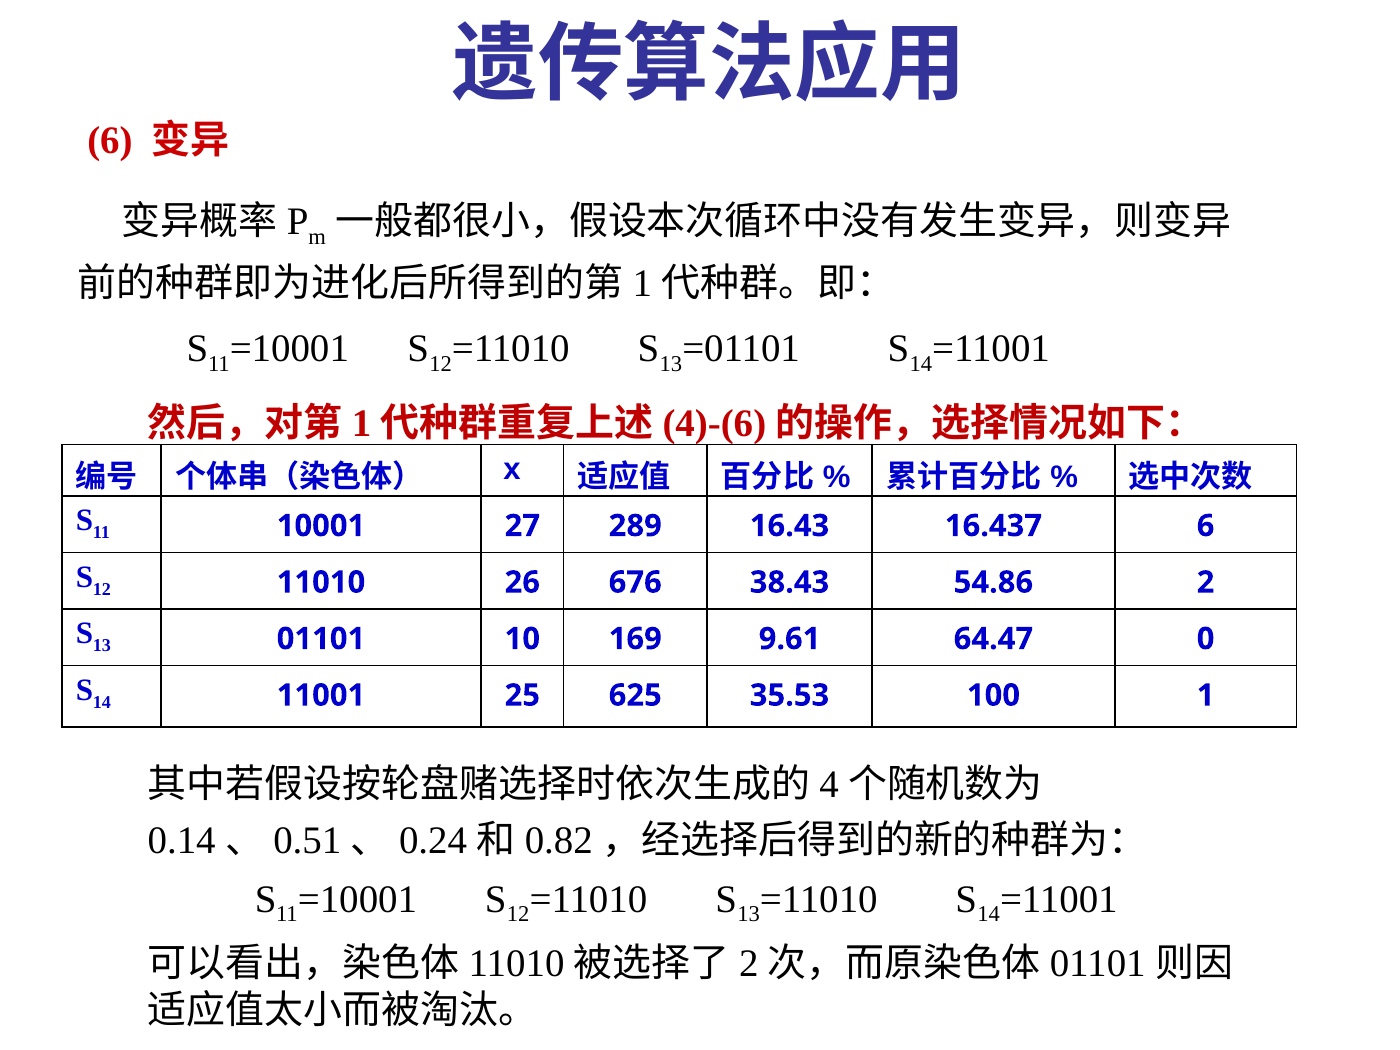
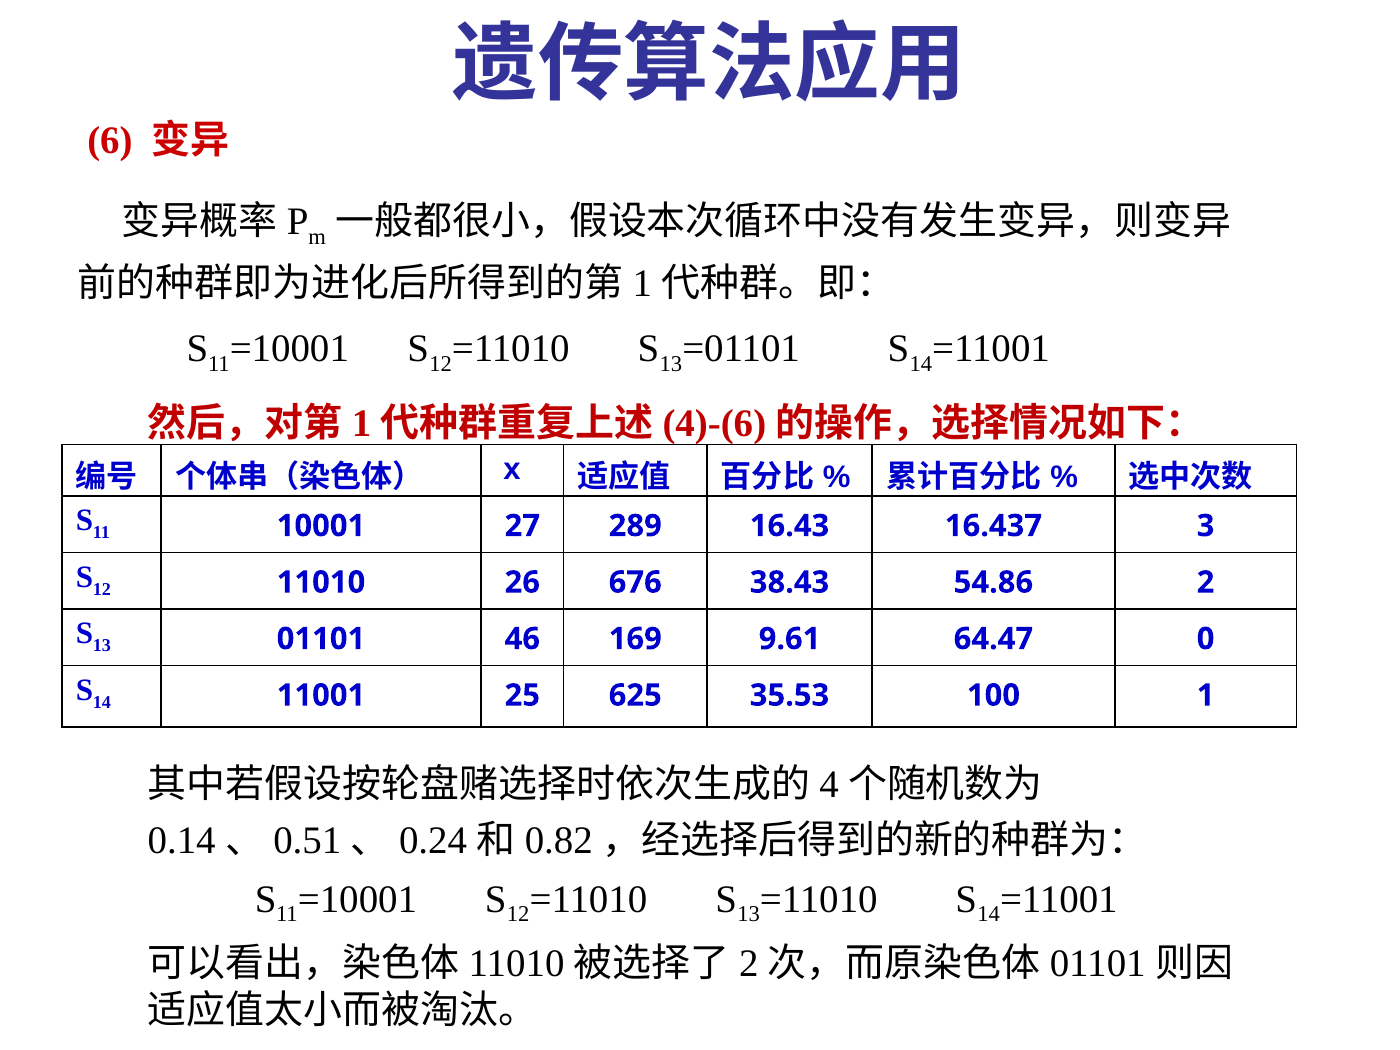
16.437 6: 6 -> 3 (1206, 526)
10: 10 -> 46 (522, 639)
